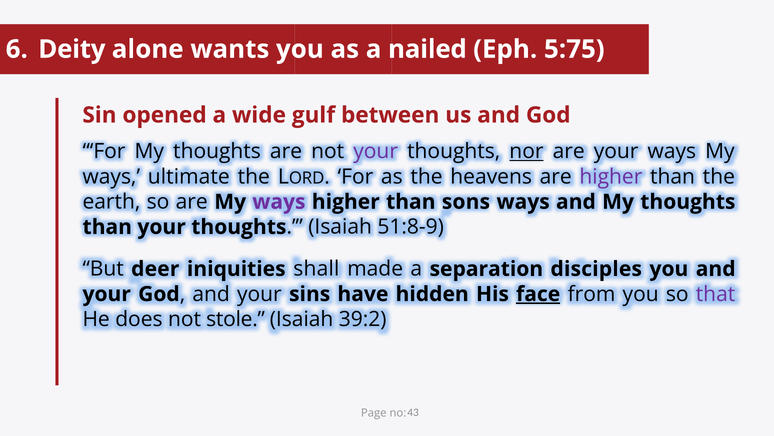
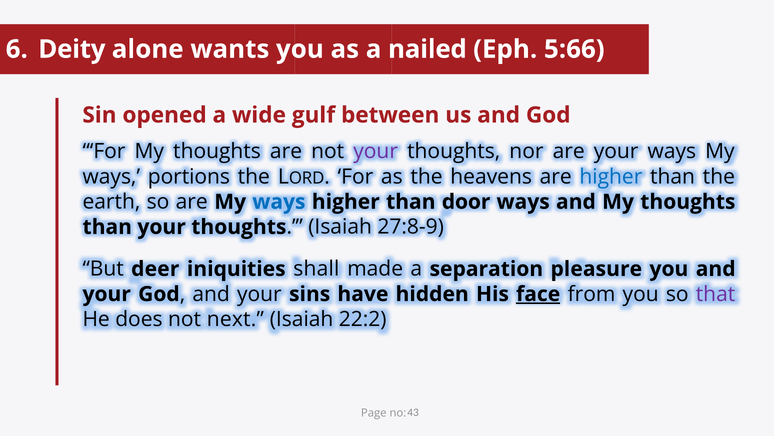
5:75: 5:75 -> 5:66 (574, 49)
nor underline: present -> none (526, 152)
ultimate: ultimate -> portions (189, 177)
higher colour: purple -> blue (611, 177)
ways colour: purple -> blue (279, 202)
sons: sons -> door (466, 202)
51:8-9: 51:8-9 -> 27:8-9 (411, 227)
disciples: disciples -> pleasure (596, 269)
stole: stole -> next (235, 320)
39:2: 39:2 -> 22:2 (363, 320)
